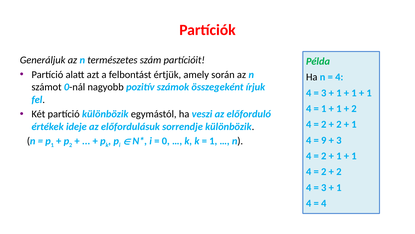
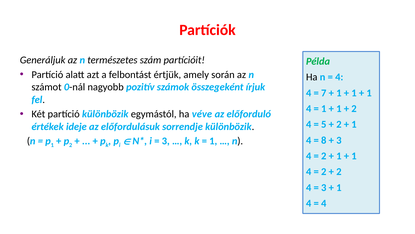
3: 3 -> 7 (324, 93)
veszi: veszi -> véve (202, 114)
2: 2 -> 5 (324, 124)
9: 9 -> 8 (324, 140)
0: 0 -> 3 (166, 141)
